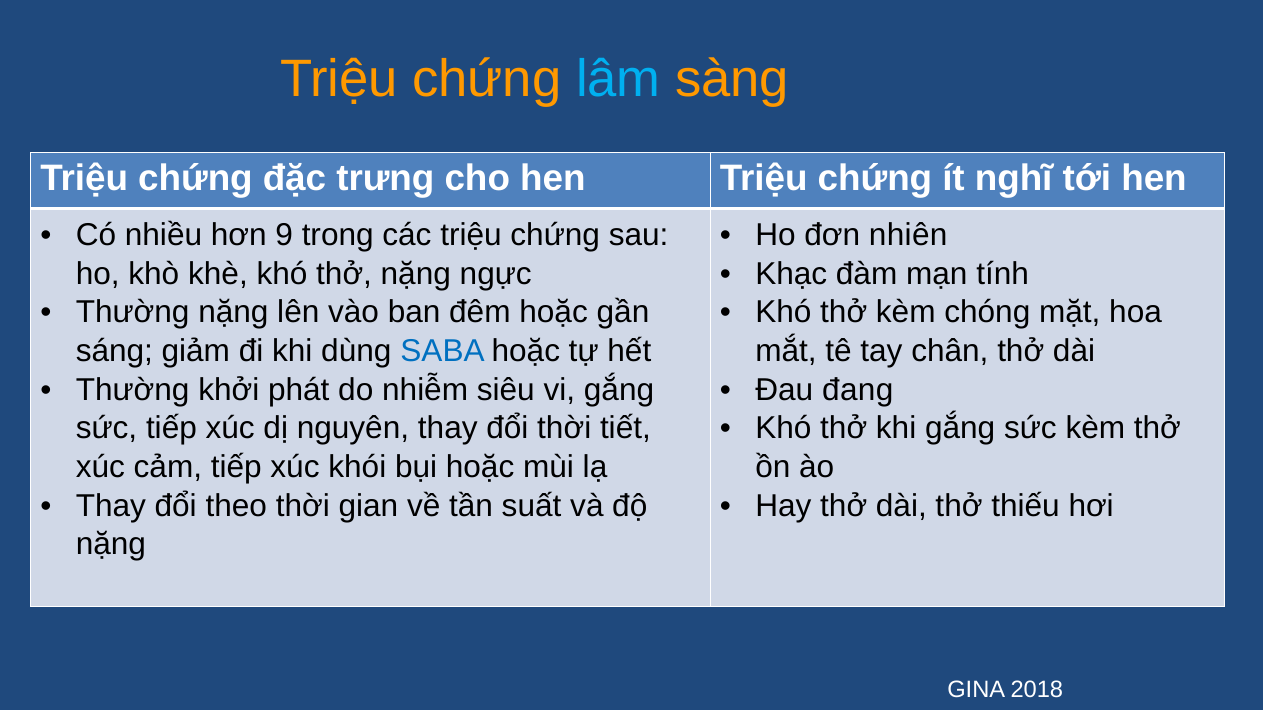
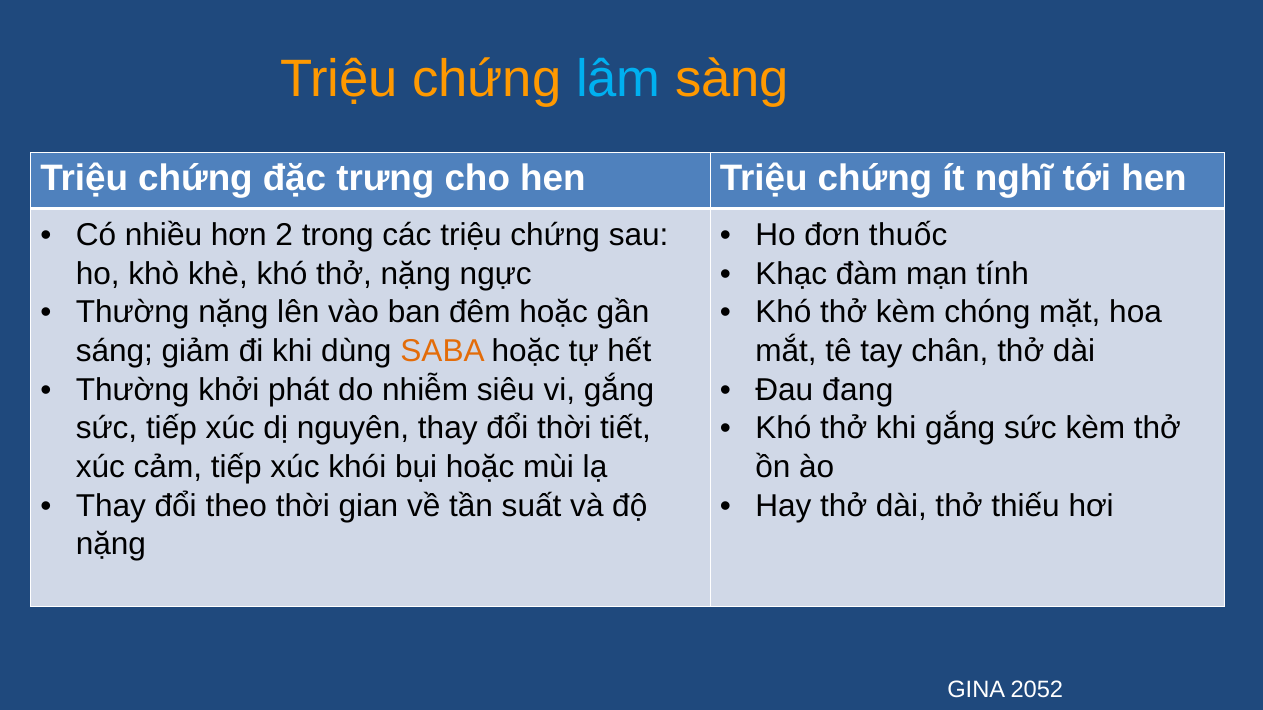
9: 9 -> 2 (284, 235)
nhiên: nhiên -> thuốc (908, 235)
SABA colour: blue -> orange (442, 351)
2018: 2018 -> 2052 (1037, 691)
